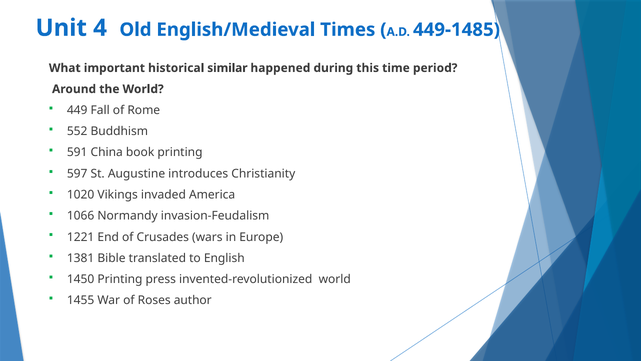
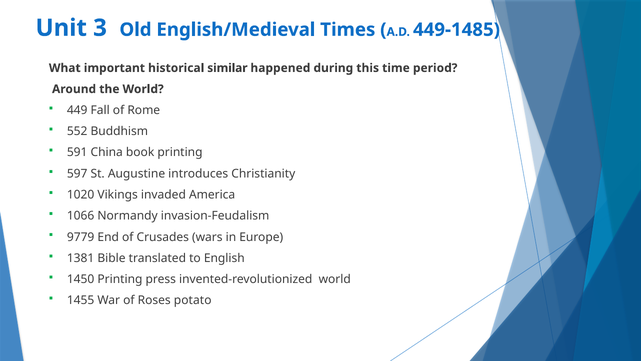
4: 4 -> 3 (100, 28)
1221: 1221 -> 9779 (81, 237)
author: author -> potato (193, 300)
